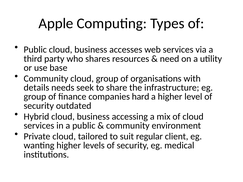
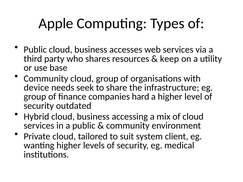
need: need -> keep (169, 59)
details: details -> device (36, 88)
regular: regular -> system (149, 137)
